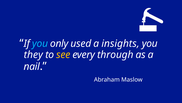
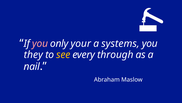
you colour: light blue -> pink (40, 43)
used: used -> your (81, 43)
insights: insights -> systems (120, 43)
